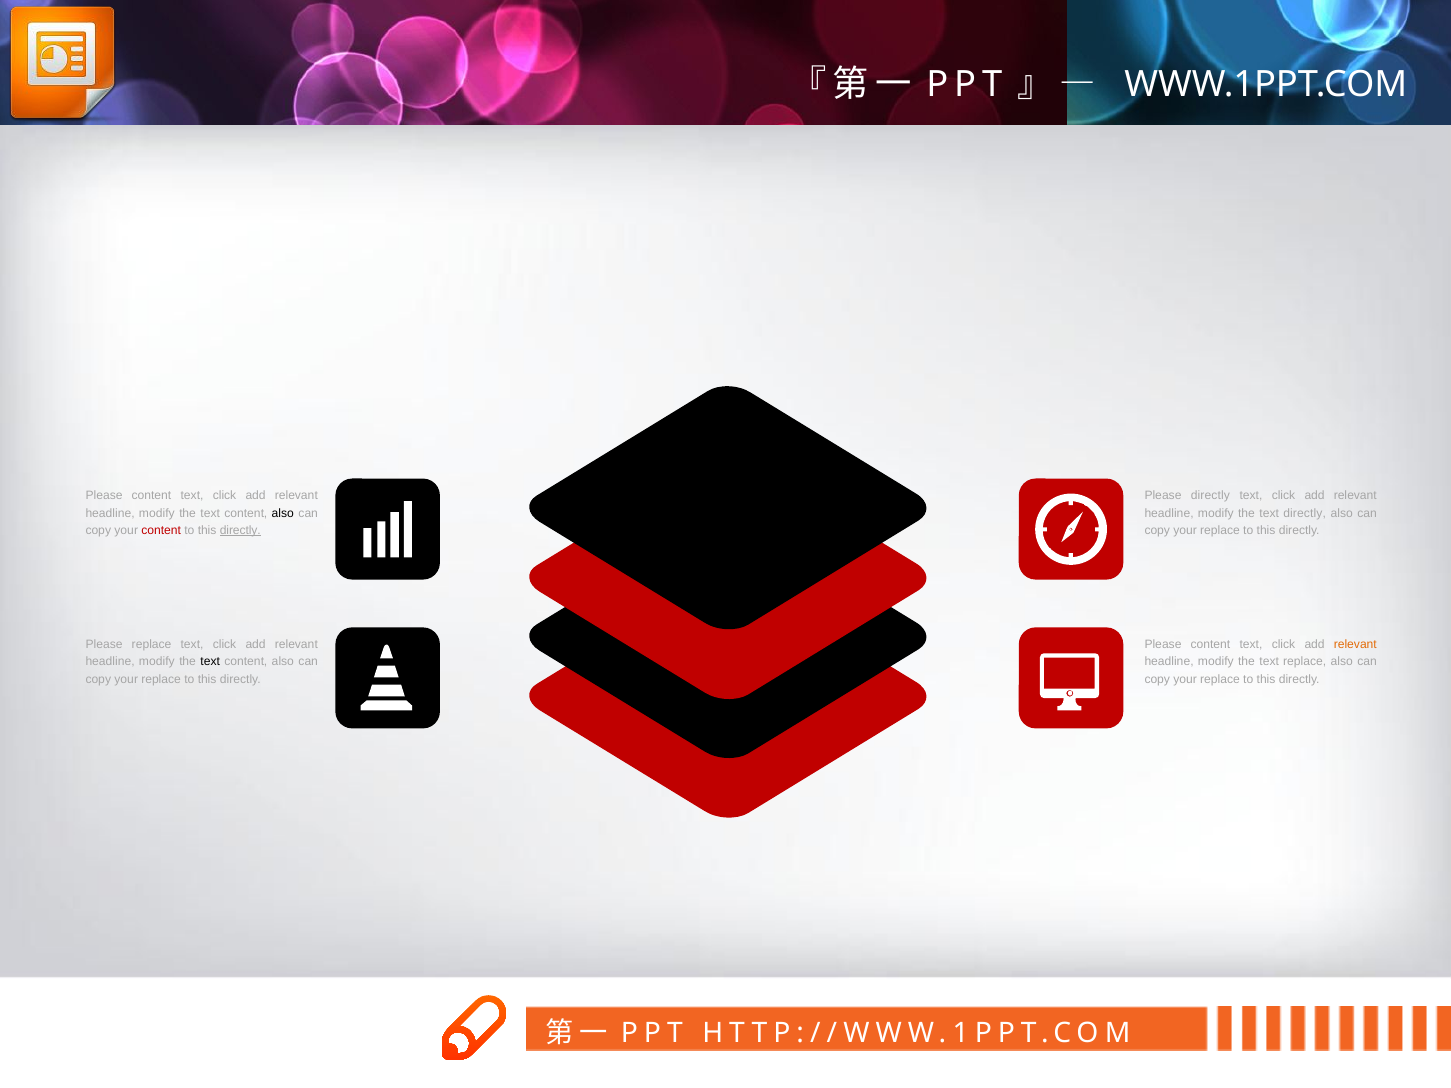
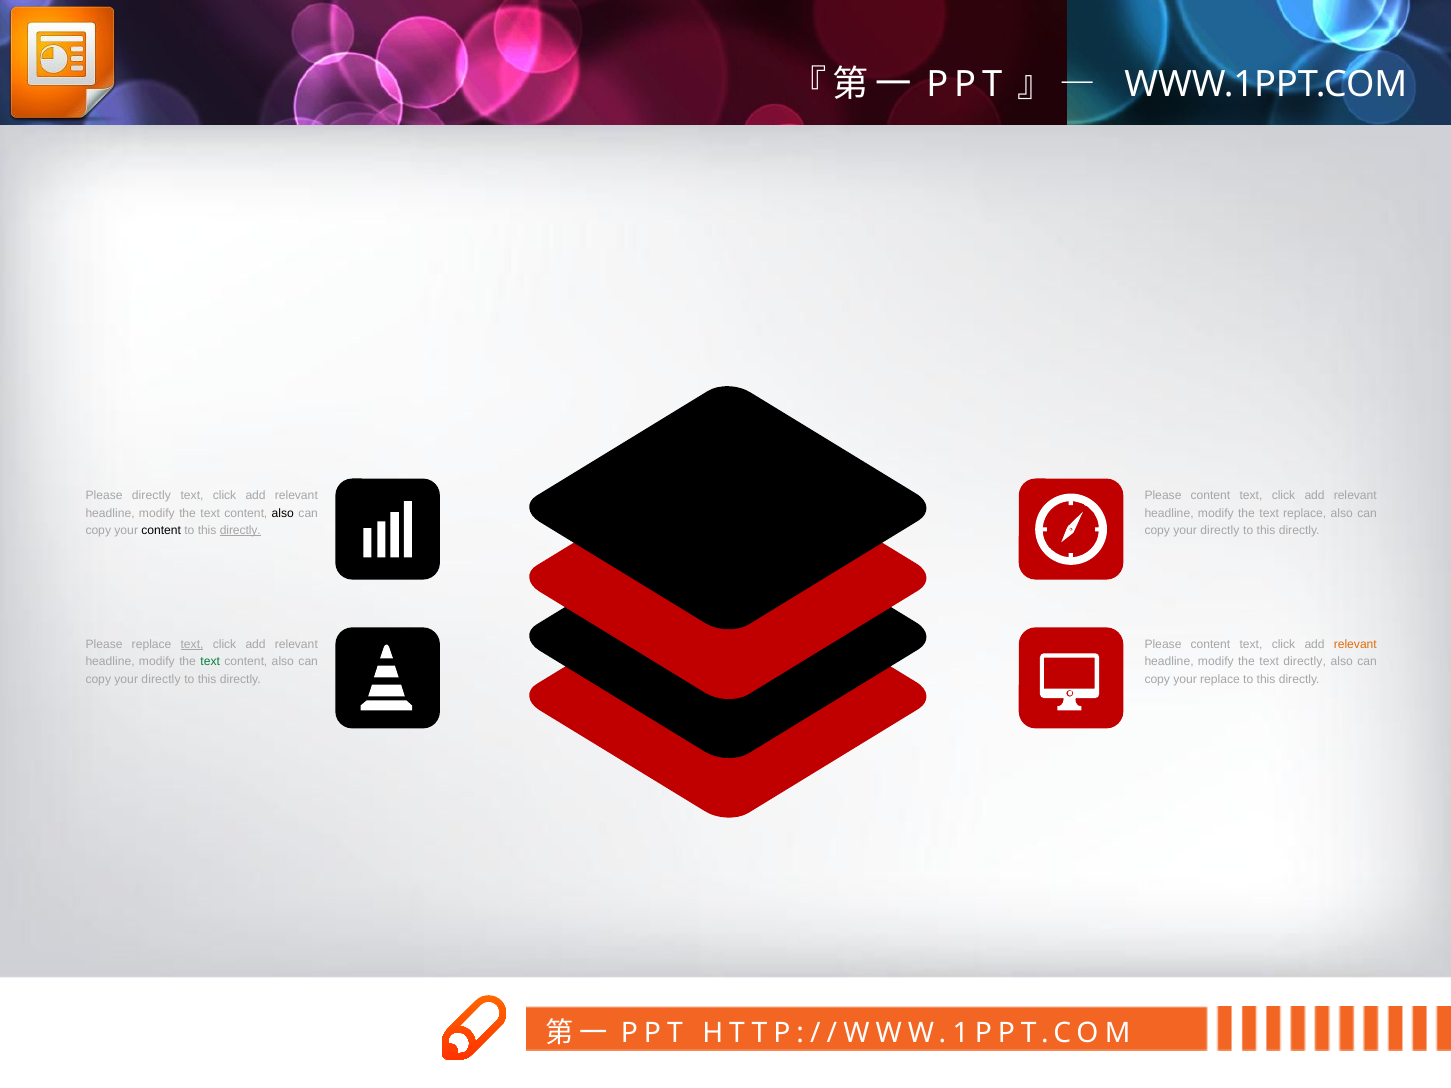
content: content -> directly (151, 496)
directly: directly -> content (1210, 496)
text directly: directly -> replace (1305, 513)
content colour: red -> black (161, 531)
replace: replace -> directly (1220, 531)
text underline: none -> present (192, 645)
text colour: black -> green (210, 662)
text replace: replace -> directly (1305, 662)
replace: replace -> directly (161, 680)
